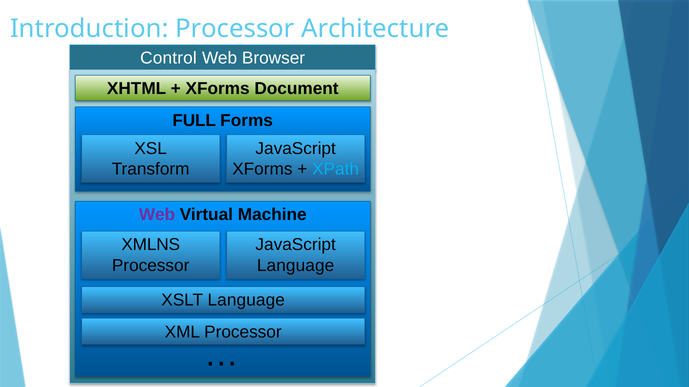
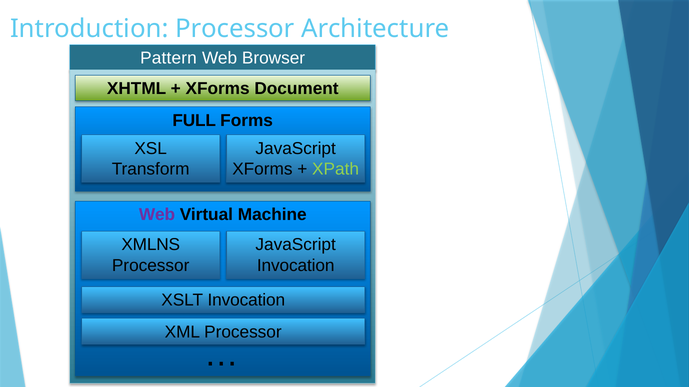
Control: Control -> Pattern (168, 58)
XPath colour: light blue -> light green (336, 169)
Language: Language -> Invocation (296, 266)
XSLT Language: Language -> Invocation (246, 301)
